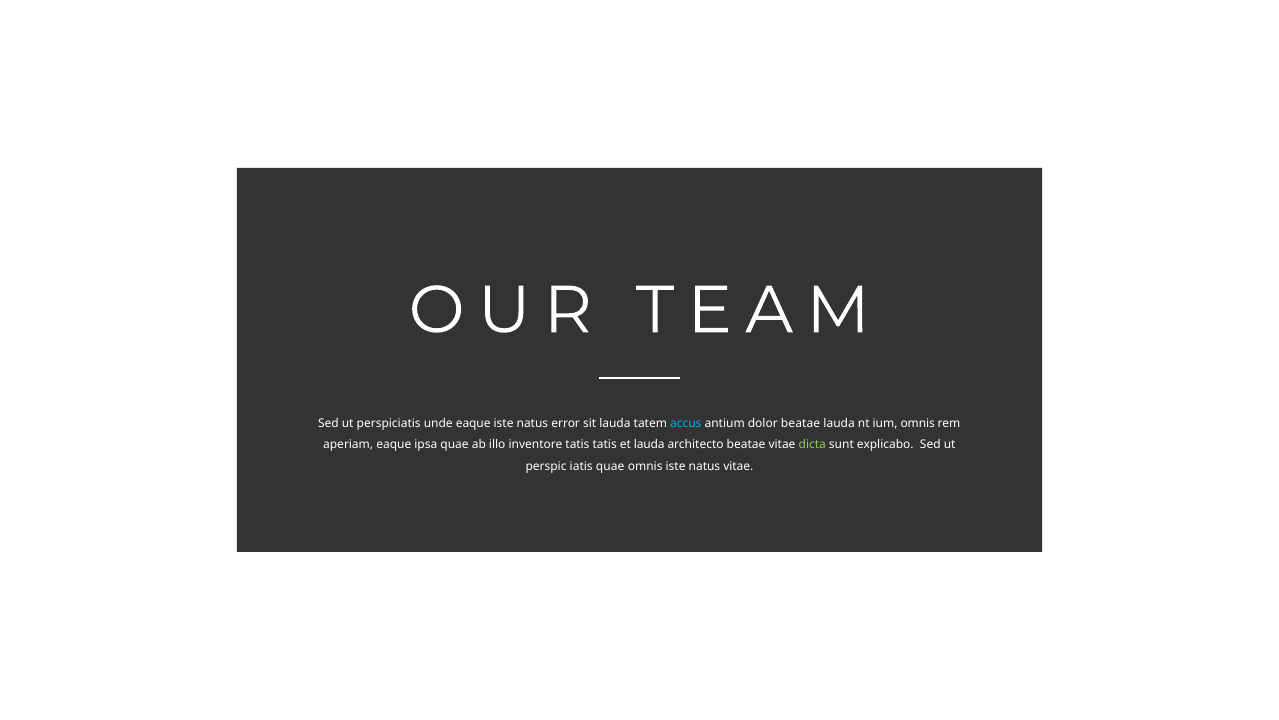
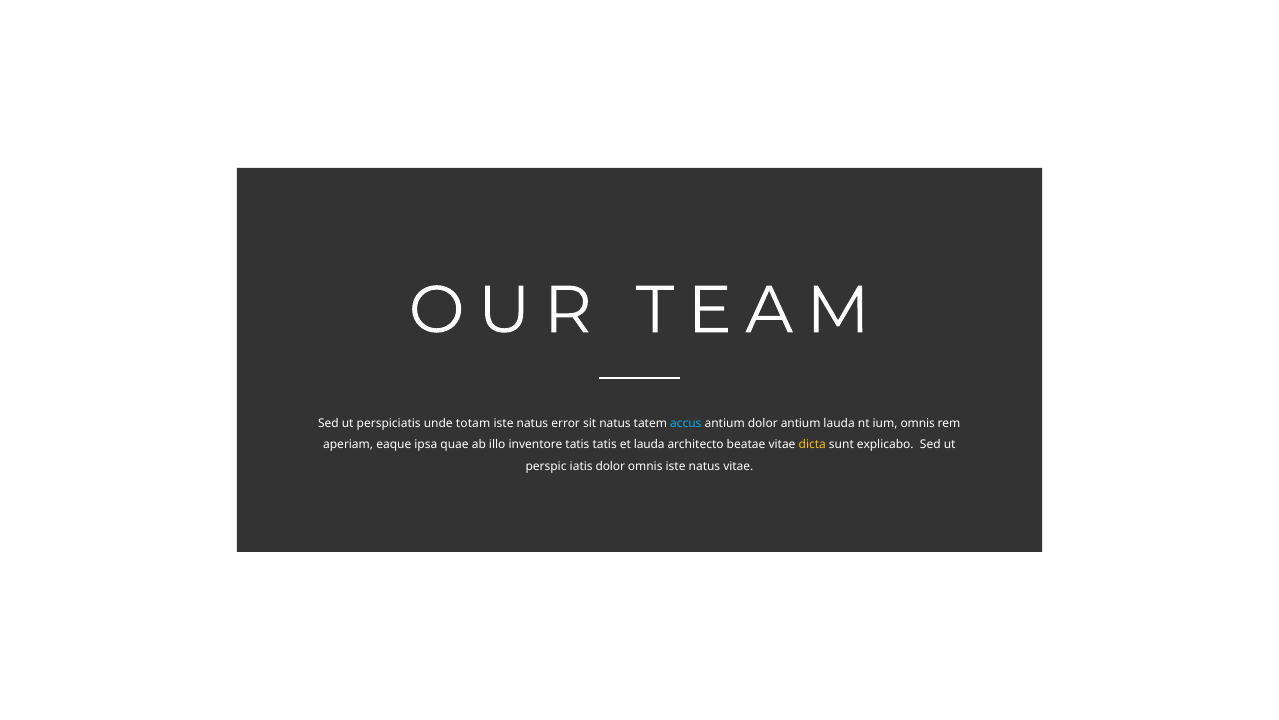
unde eaque: eaque -> totam (473, 423)
sit lauda: lauda -> natus (615, 423)
dolor beatae: beatae -> antium (801, 423)
dicta colour: light green -> yellow (812, 444)
iatis quae: quae -> dolor (610, 466)
